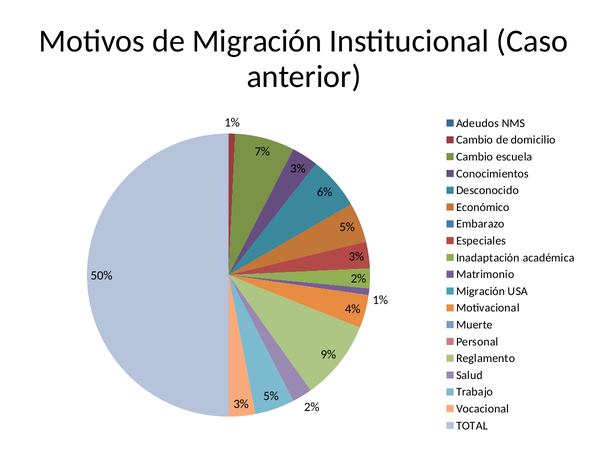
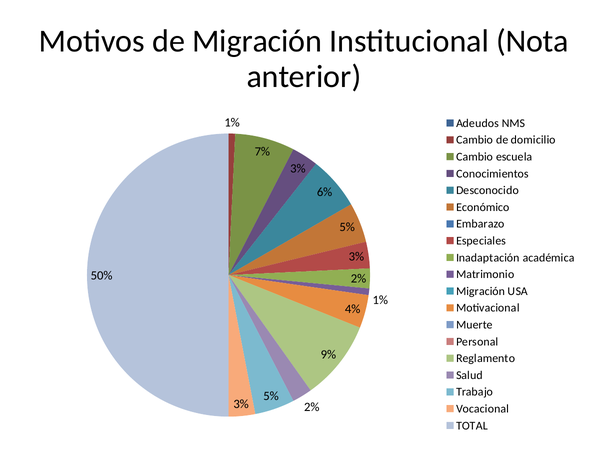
Caso: Caso -> Nota (533, 41)
